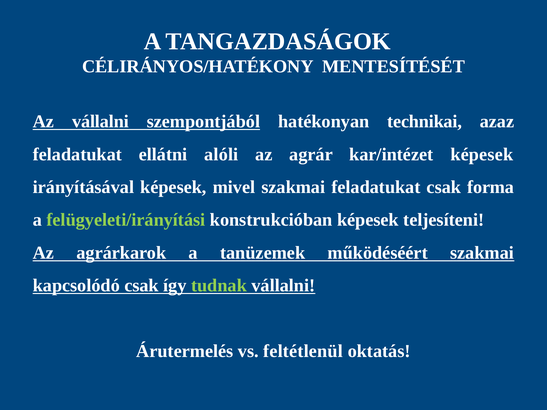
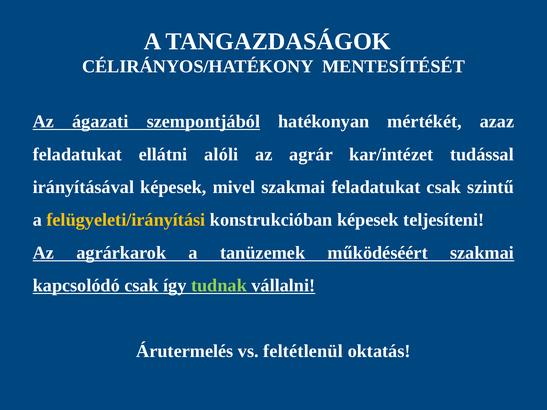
Az vállalni: vállalni -> ágazati (100, 122)
technikai: technikai -> mértékét (425, 122)
kar/intézet képesek: képesek -> tudással (482, 154)
forma: forma -> szintű (491, 187)
felügyeleti/irányítási colour: light green -> yellow (126, 220)
